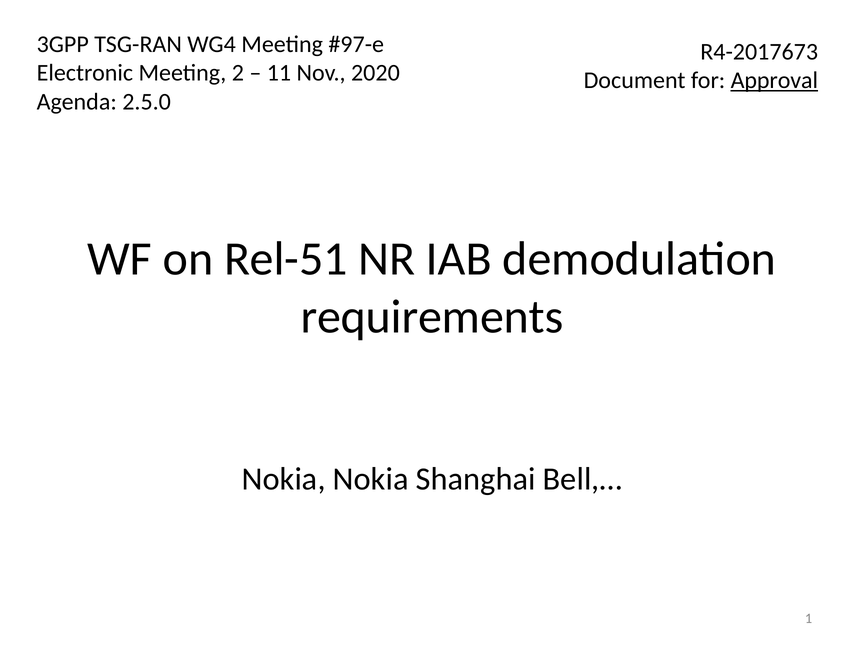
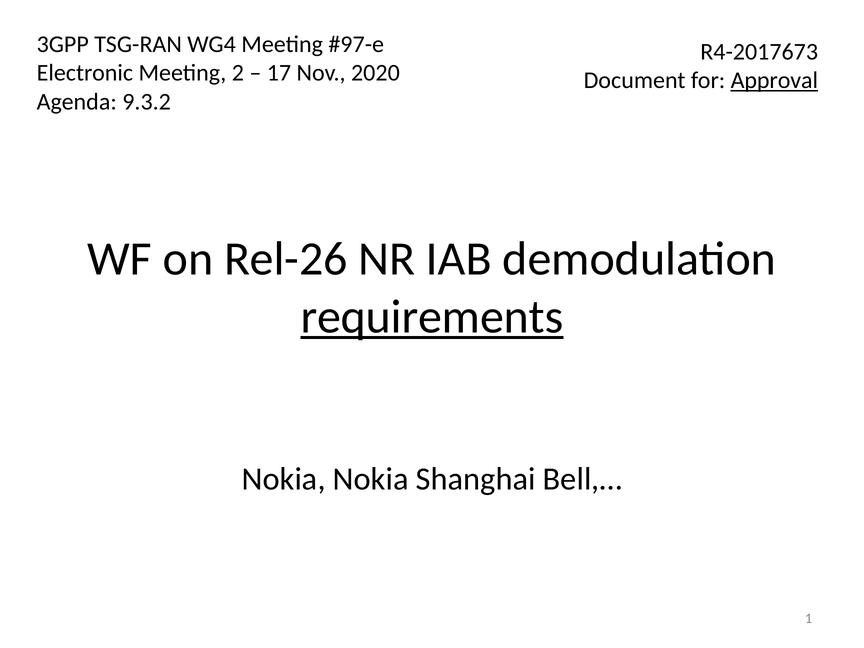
11: 11 -> 17 (279, 73)
2.5.0: 2.5.0 -> 9.3.2 (147, 102)
Rel-51: Rel-51 -> Rel-26 (286, 259)
requirements underline: none -> present (432, 317)
